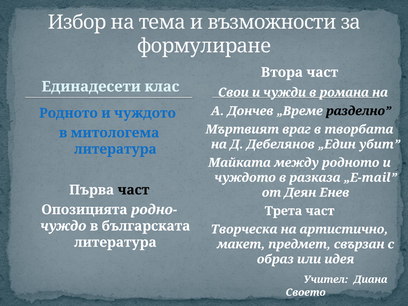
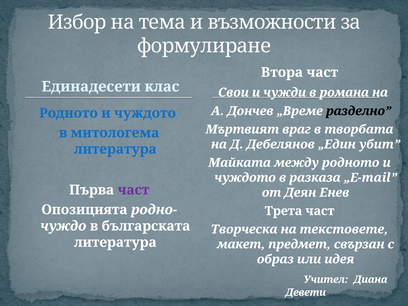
част colour: black -> purple (133, 190)
артистично: артистично -> текстовете (344, 229)
Своето: Своето -> Девети (306, 292)
